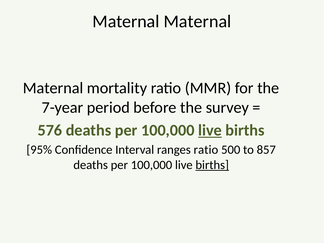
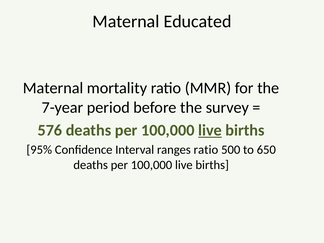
Maternal: Maternal -> Educated (197, 21)
857: 857 -> 650 (266, 150)
births underline: present -> none (212, 165)
